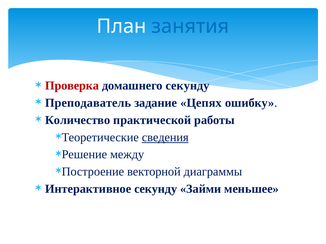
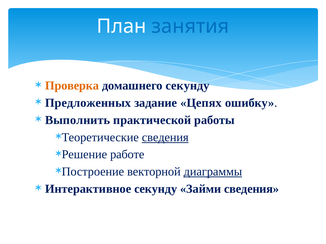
Проверка colour: red -> orange (72, 86)
Преподаватель: Преподаватель -> Предложенных (88, 103)
Количество: Количество -> Выполнить (78, 120)
между: между -> работе (127, 155)
диаграммы underline: none -> present (213, 172)
Займи меньшее: меньшее -> сведения (252, 189)
